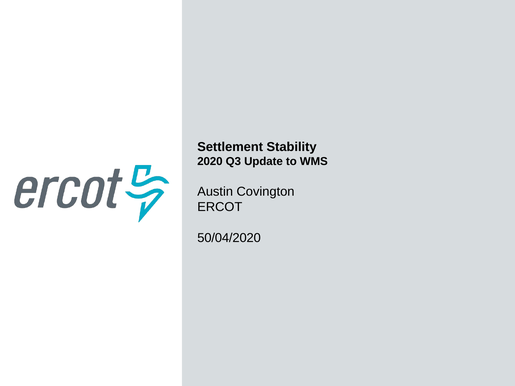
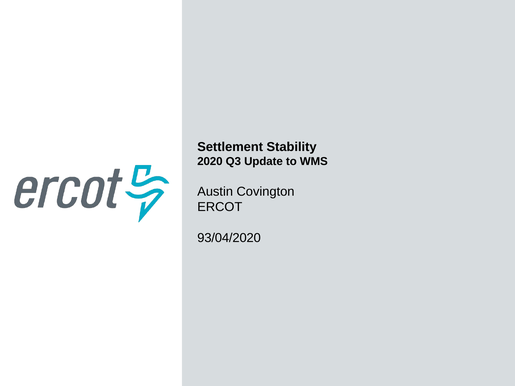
50/04/2020: 50/04/2020 -> 93/04/2020 (229, 238)
